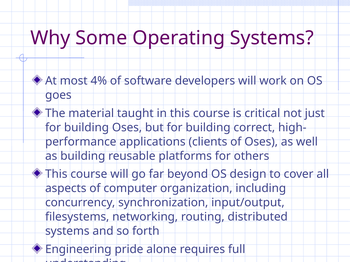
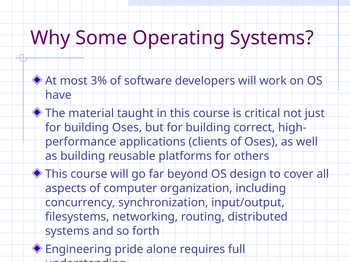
4%: 4% -> 3% (99, 81)
goes: goes -> have (58, 95)
